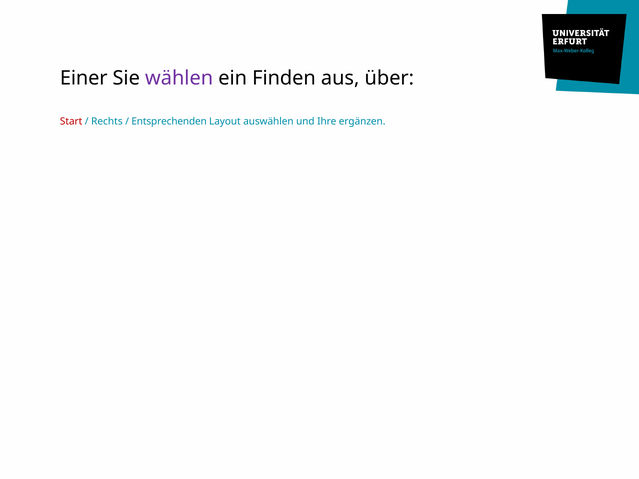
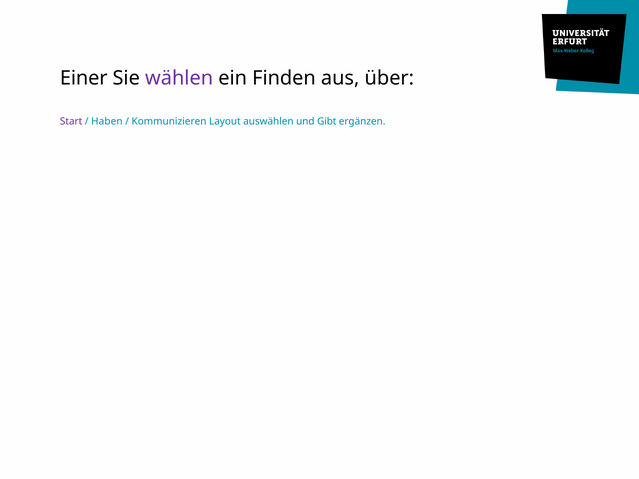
Start colour: red -> purple (71, 122)
Rechts: Rechts -> Haben (107, 122)
Entsprechenden: Entsprechenden -> Kommunizieren (169, 122)
Ihre: Ihre -> Gibt (327, 122)
